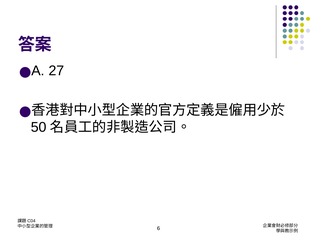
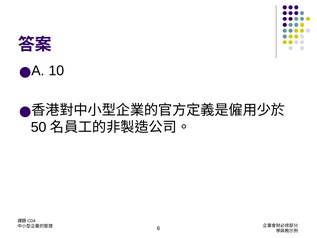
27: 27 -> 10 (56, 71)
